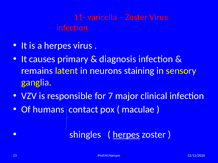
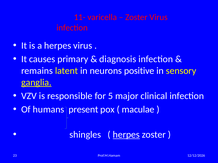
staining: staining -> positive (139, 71)
ganglia underline: none -> present (36, 83)
7: 7 -> 5 (111, 96)
contact: contact -> present (83, 110)
